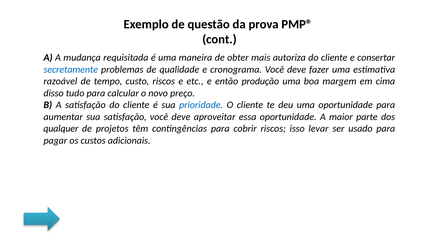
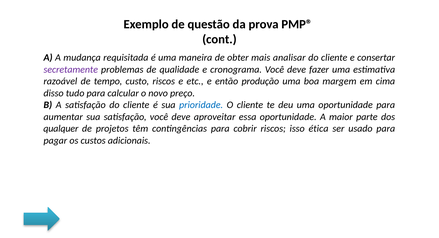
autoriza: autoriza -> analisar (289, 58)
secretamente colour: blue -> purple (71, 69)
levar: levar -> ética (319, 129)
